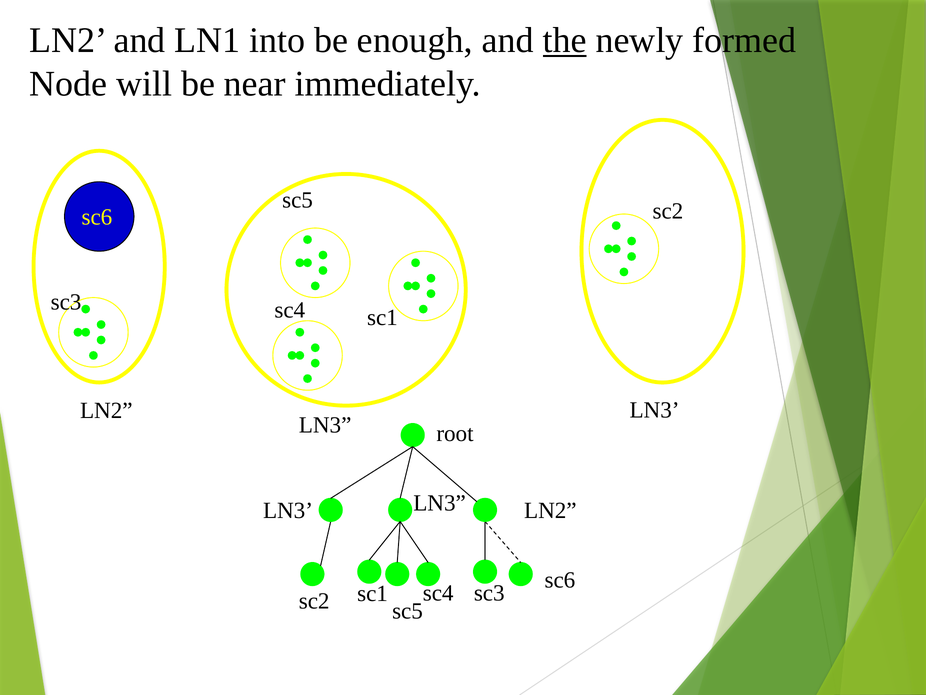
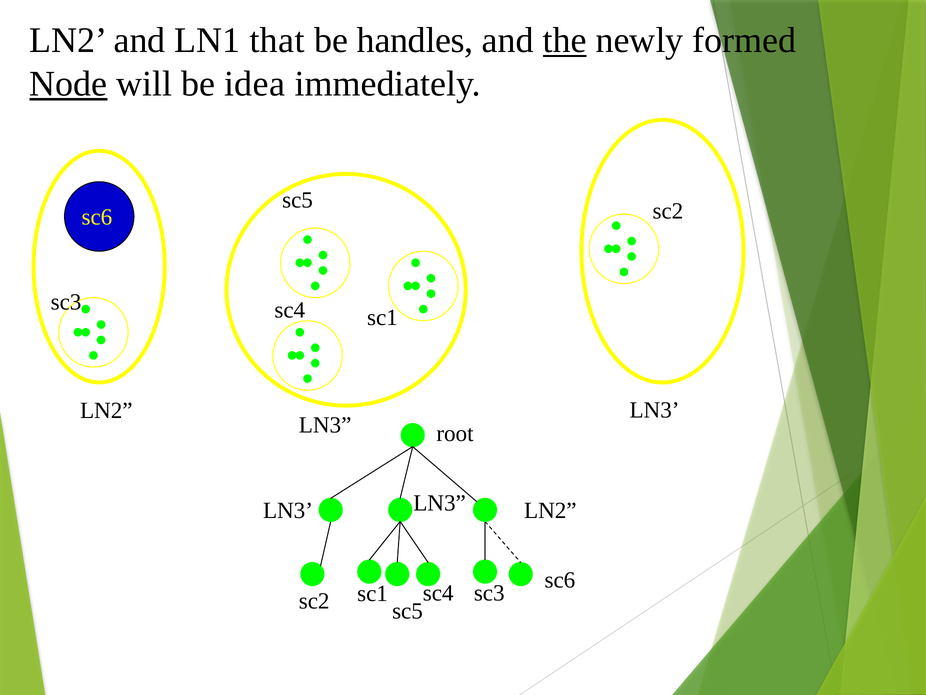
into: into -> that (277, 40)
enough: enough -> handles (415, 40)
Node underline: none -> present (68, 84)
near: near -> idea (255, 84)
